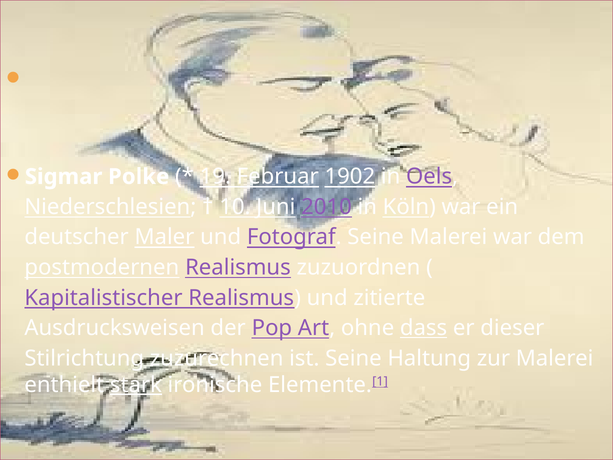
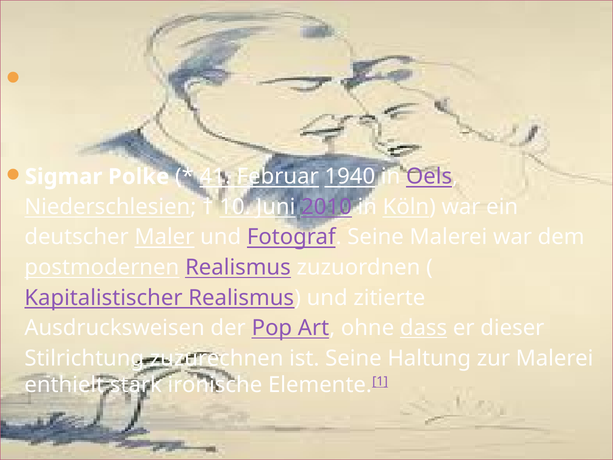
19: 19 -> 41 (215, 177)
1902: 1902 -> 1940 (350, 177)
stark underline: present -> none (136, 385)
